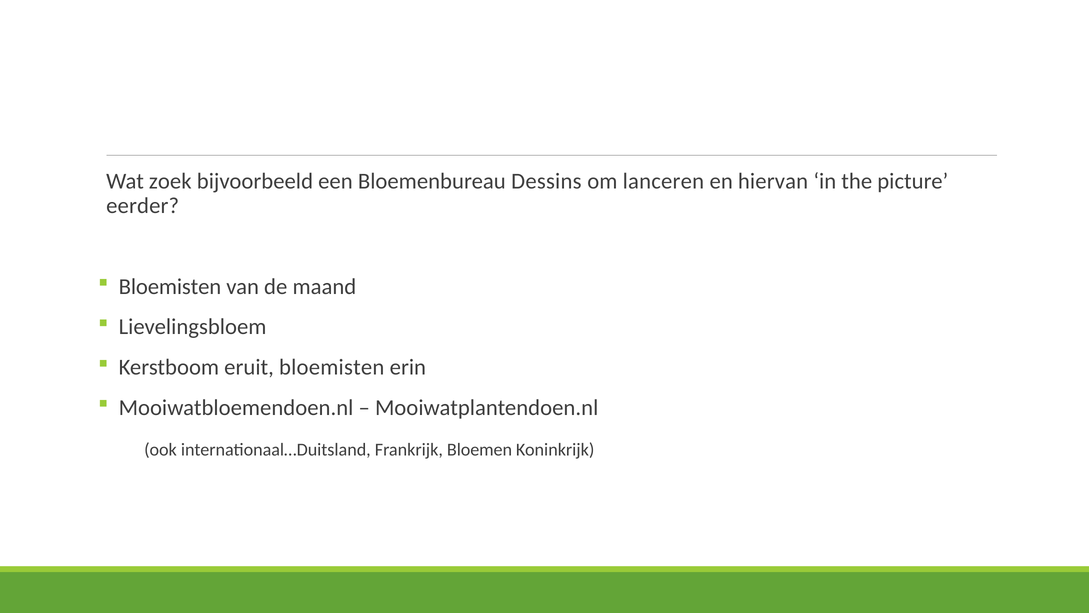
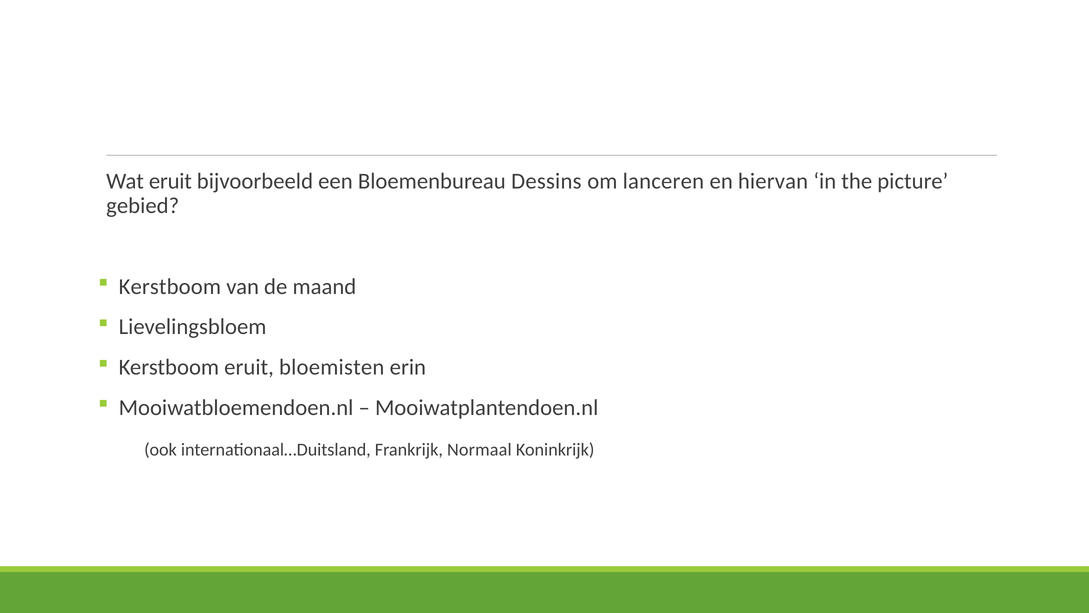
Wat zoek: zoek -> eruit (170, 181)
eerder: eerder -> gebied (143, 206)
Bloemisten: Bloemisten -> Kerstboom (170, 286)
Bloemen: Bloemen -> Normaal (479, 449)
